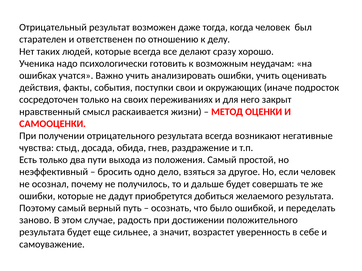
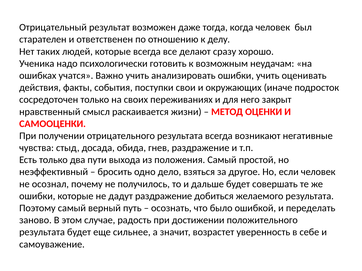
дадут приобретутся: приобретутся -> раздражение (164, 196)
